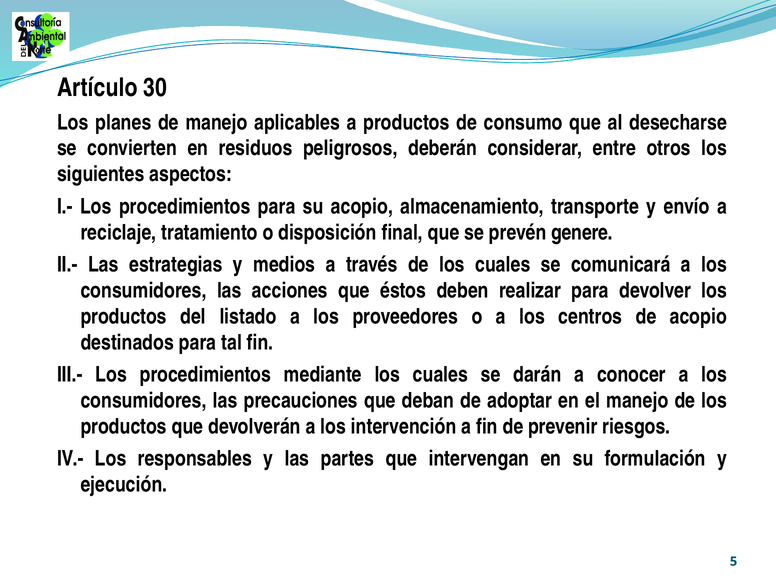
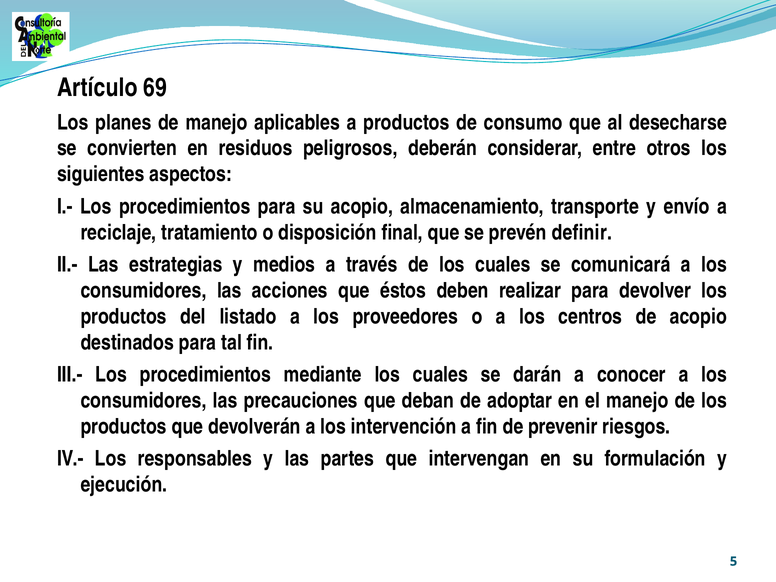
30: 30 -> 69 (155, 88)
genere: genere -> definir (582, 232)
